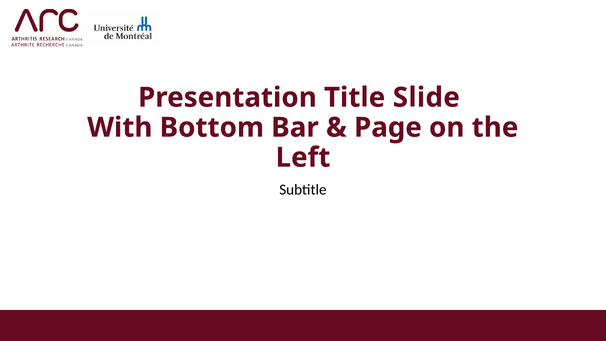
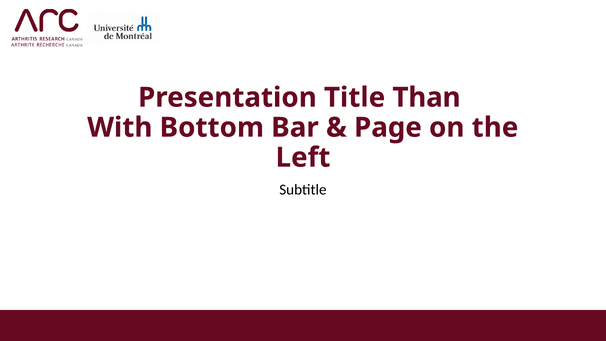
Slide: Slide -> Than (427, 97)
